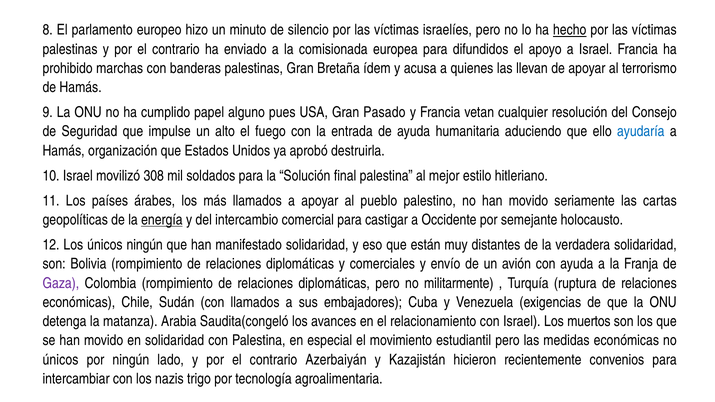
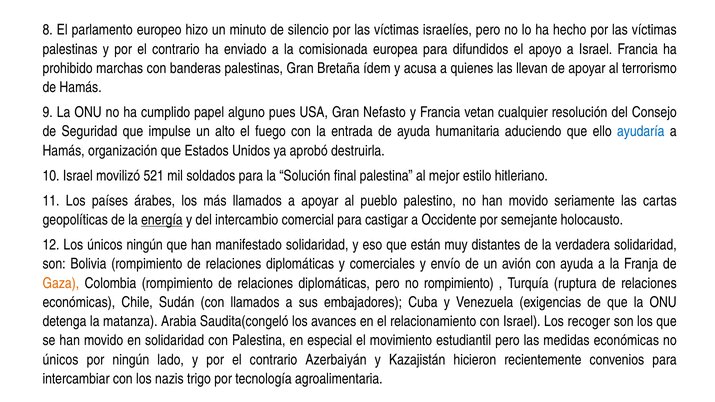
hecho underline: present -> none (570, 30)
Pasado: Pasado -> Nefasto (384, 112)
308: 308 -> 521 (154, 176)
Gaza colour: purple -> orange (61, 283)
no militarmente: militarmente -> rompimiento (459, 283)
muertos: muertos -> recoger (589, 322)
